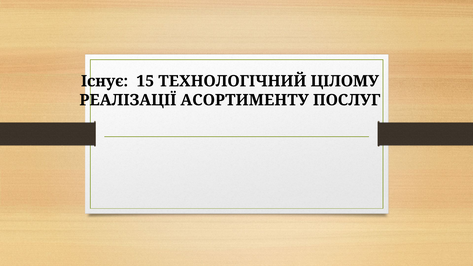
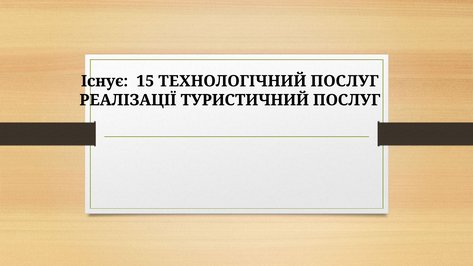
ТЕХНОЛОГІЧНИЙ ЦІЛОМУ: ЦІЛОМУ -> ПОСЛУГ (345, 81)
АСОРТИМЕНТУ: АСОРТИМЕНТУ -> ТУРИСТИЧНИЙ (245, 100)
